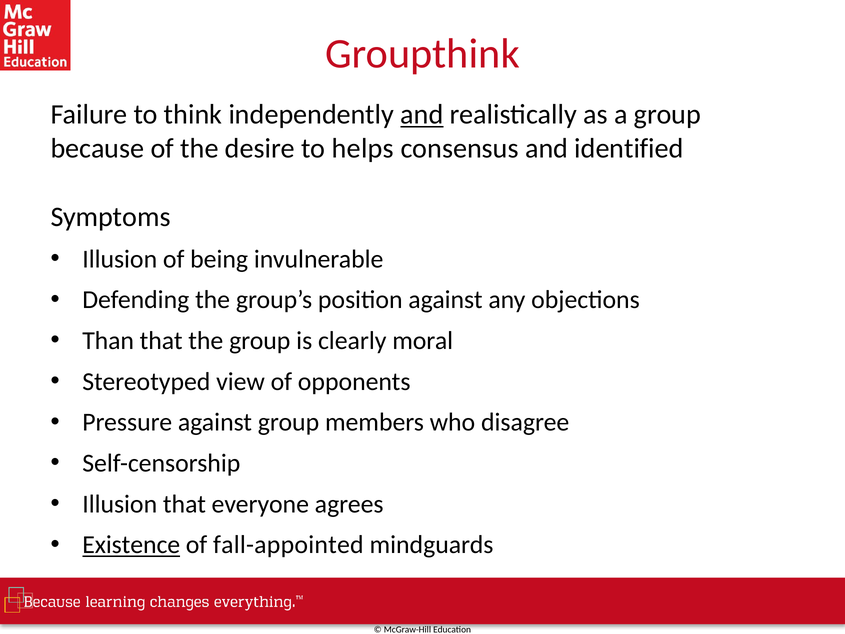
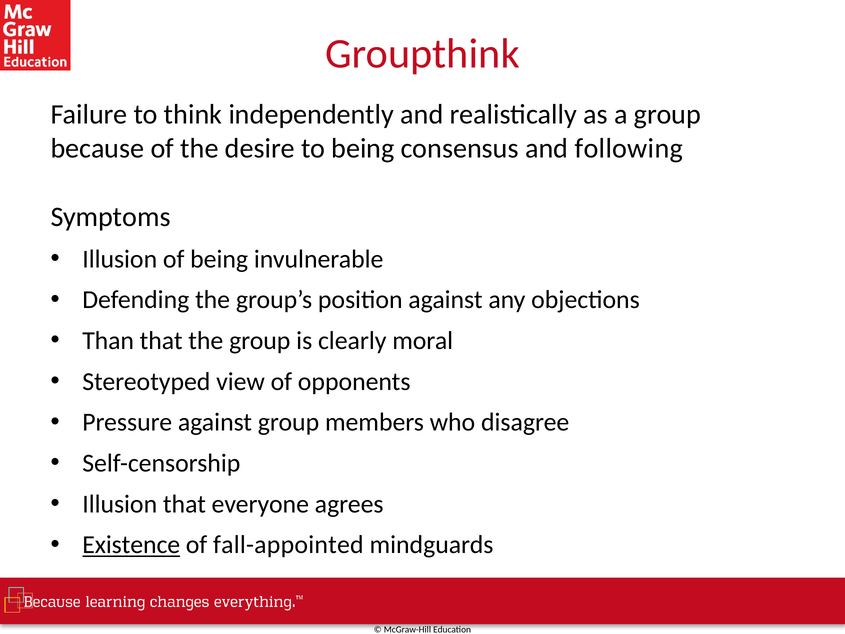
and underline: present -> none (422, 115)
to helps: helps -> being (363, 148)
identified: identified -> following (629, 148)
